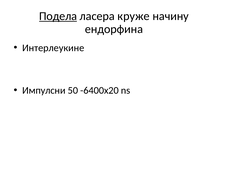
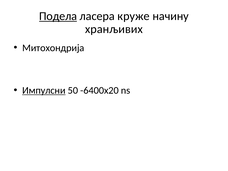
ендорфина: ендорфина -> хранљивих (114, 29)
Интерлеукине: Интерлеукине -> Митохондрија (53, 48)
Импулсни underline: none -> present (44, 90)
